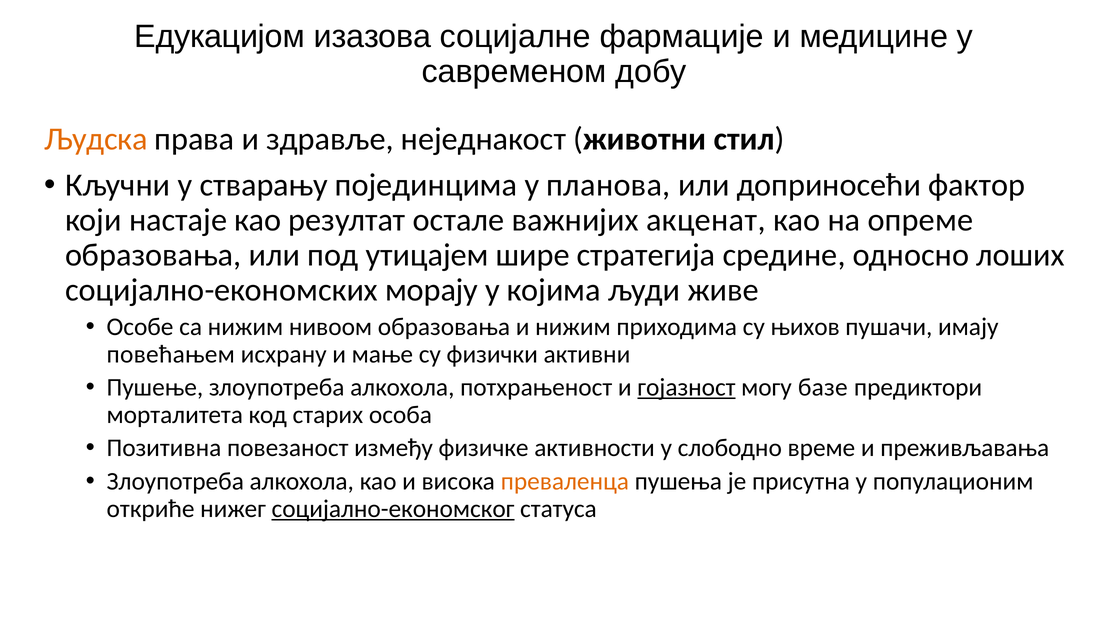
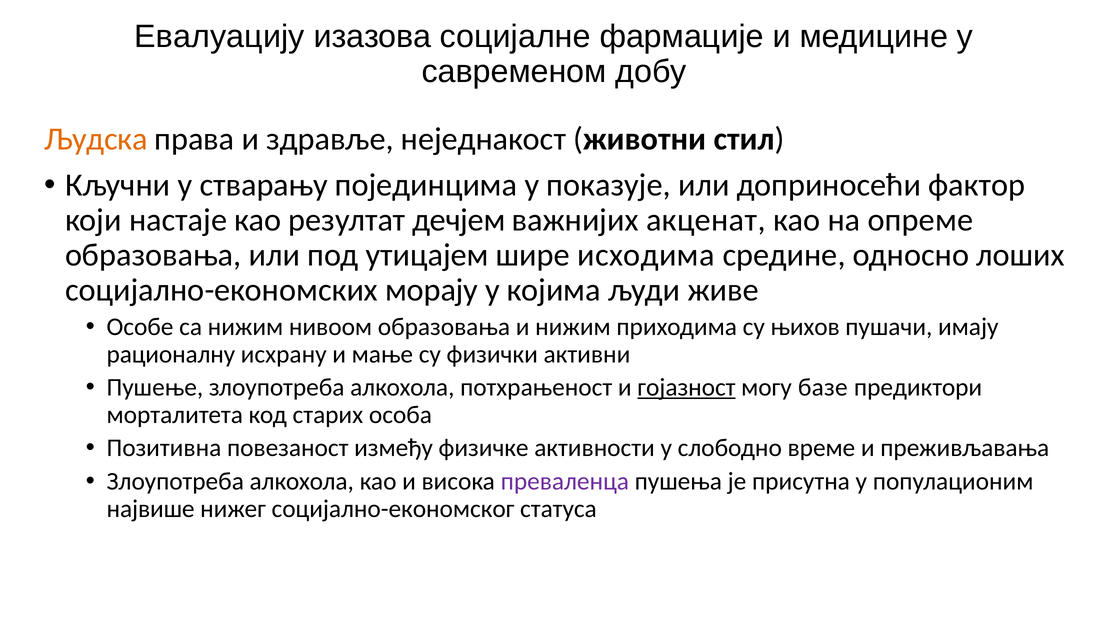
Едукацијом: Едукацијом -> Евалуацију (219, 37)
планова: планова -> показује (609, 185)
остале: остале -> дечјем (459, 220)
стратегија: стратегија -> исходима (646, 255)
повећањем: повећањем -> рационалну (171, 354)
преваленца colour: orange -> purple (565, 481)
откриће: откриће -> највише (151, 509)
социјално-економског underline: present -> none (393, 509)
